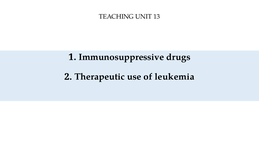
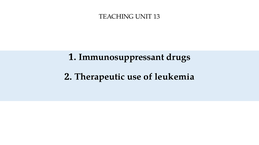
Immunosuppressive: Immunosuppressive -> Immunosuppressant (121, 57)
